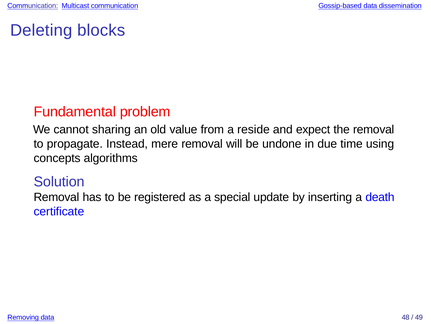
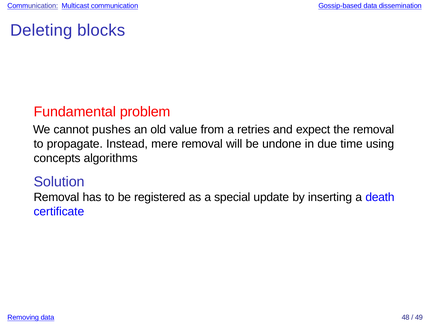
sharing: sharing -> pushes (111, 129)
reside: reside -> retries (254, 129)
